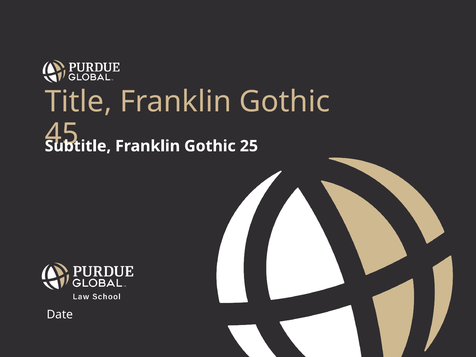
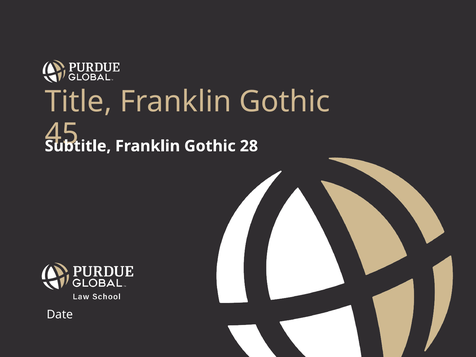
25: 25 -> 28 (249, 146)
